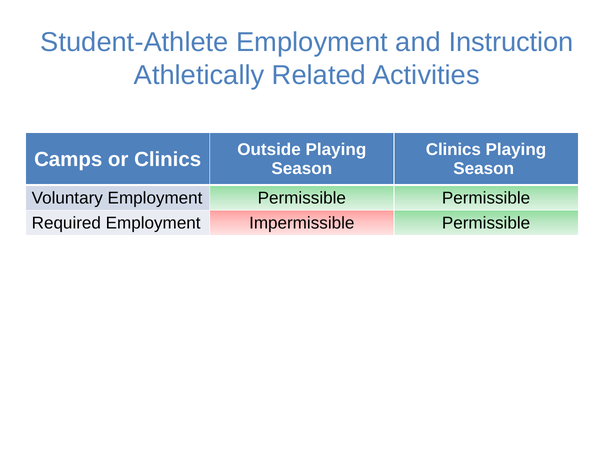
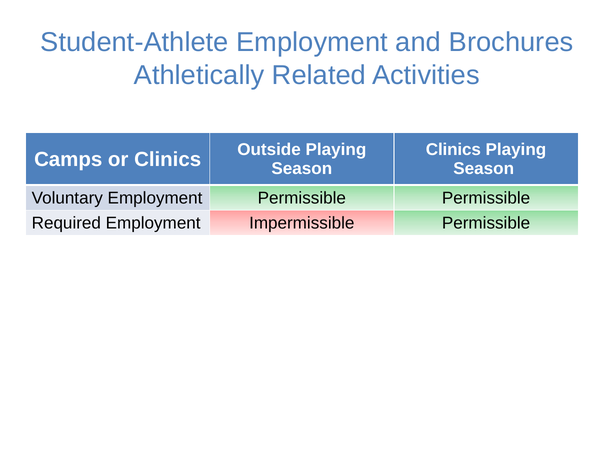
Instruction: Instruction -> Brochures (511, 42)
